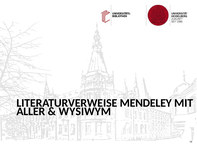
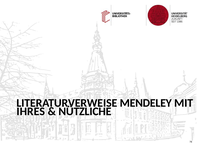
ALLER: ALLER -> IHRES (31, 111)
WYSIWYM: WYSIWYM -> NÜTZLICHE (85, 111)
